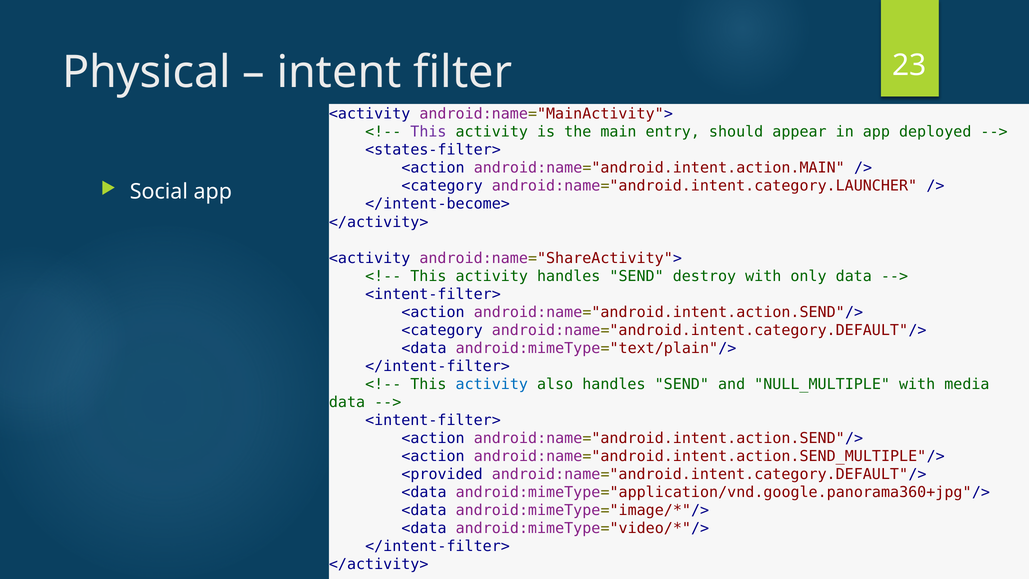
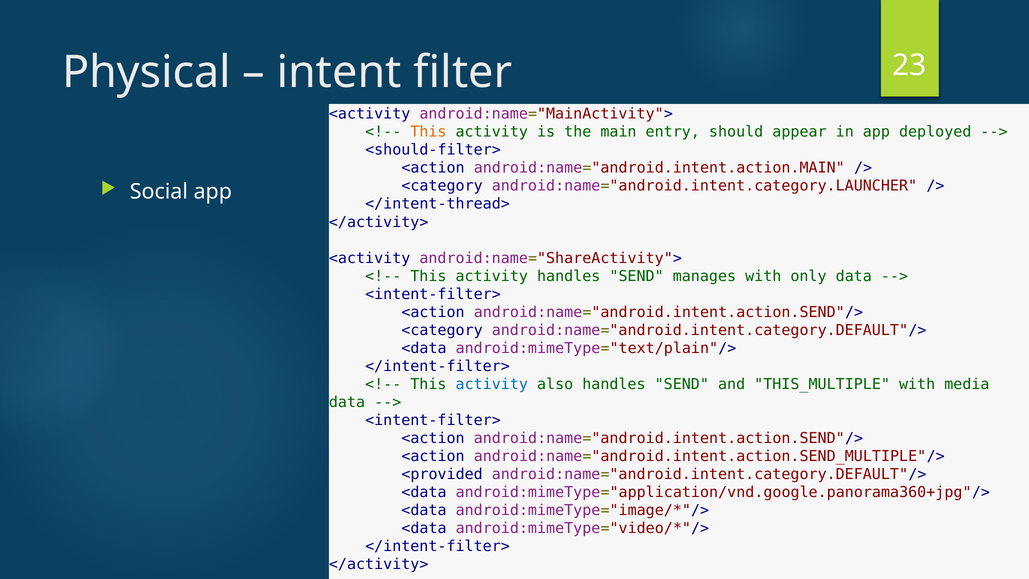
This colour: purple -> orange (428, 132)
<states-filter>: <states-filter> -> <should-filter> (433, 150)
</intent-become>: </intent-become> -> </intent-thread> (437, 204)
destroy: destroy -> manages (704, 276)
NULL_MULTIPLE: NULL_MULTIPLE -> THIS_MULTIPLE (822, 384)
